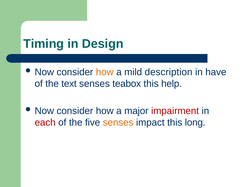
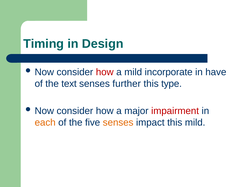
how colour: orange -> red (105, 72)
description: description -> incorporate (169, 72)
teabox: teabox -> further (127, 84)
help: help -> type (172, 84)
each colour: red -> orange (45, 122)
this long: long -> mild (195, 122)
